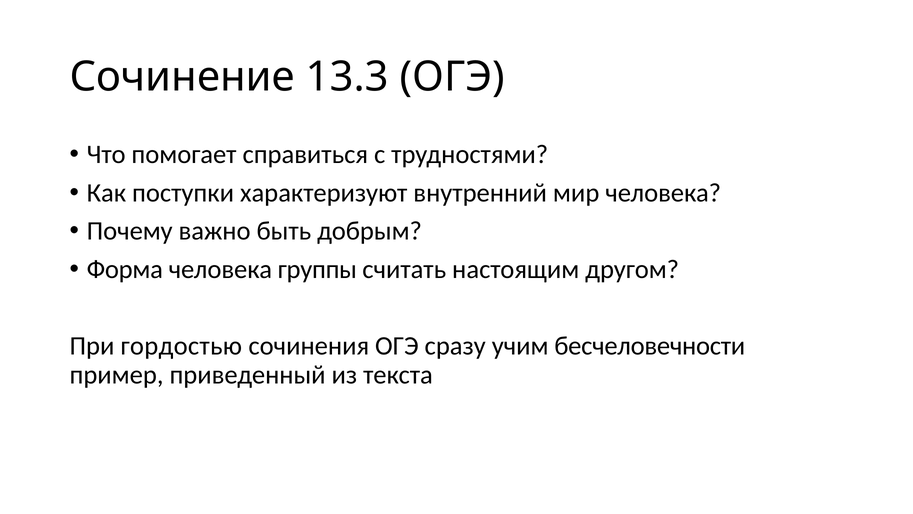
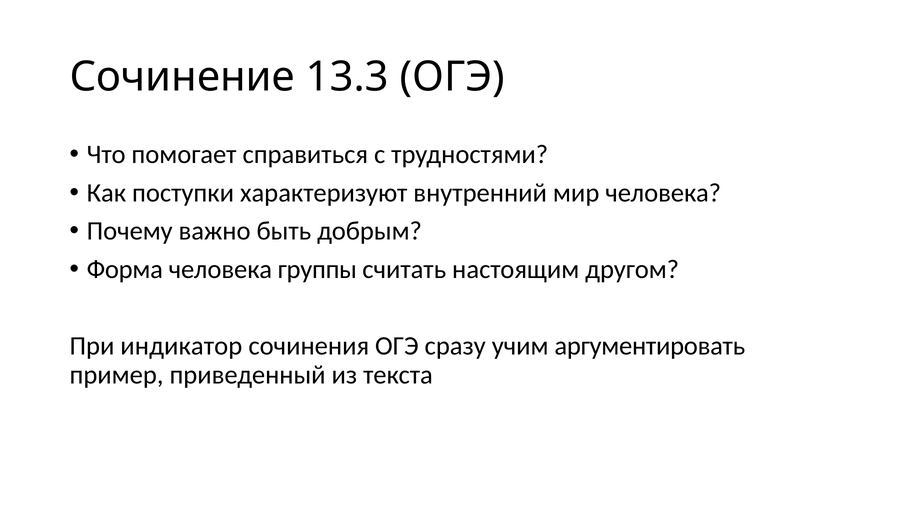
гордостью: гордостью -> индикатор (181, 346)
бесчеловечности: бесчеловечности -> аргументировать (650, 346)
